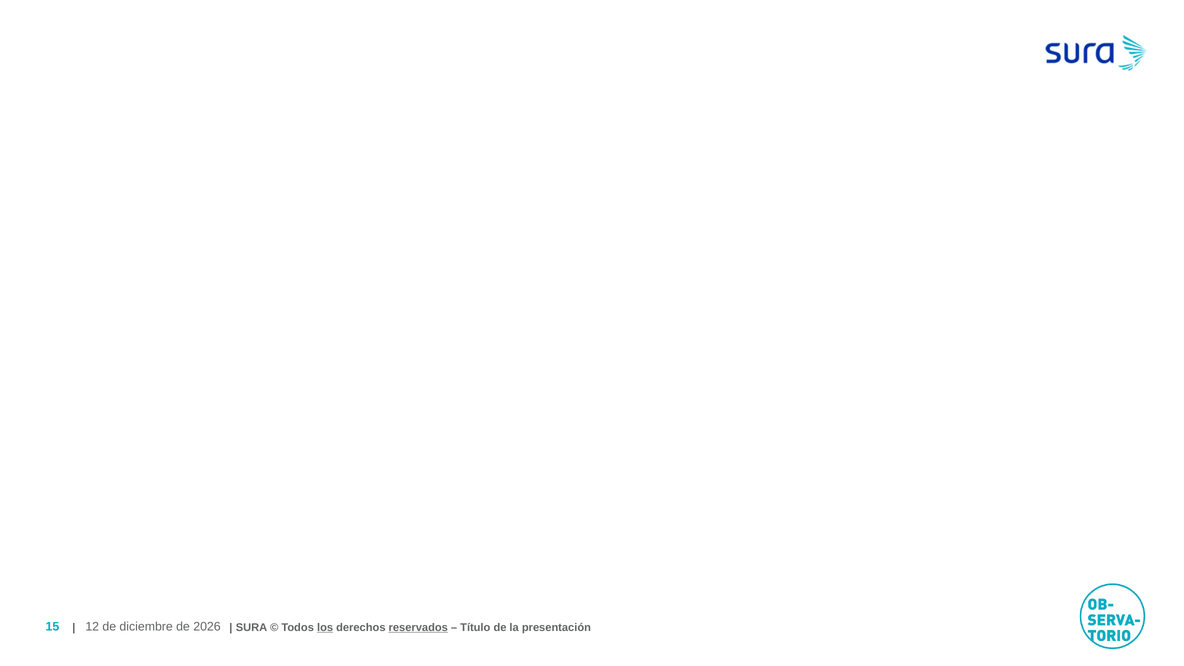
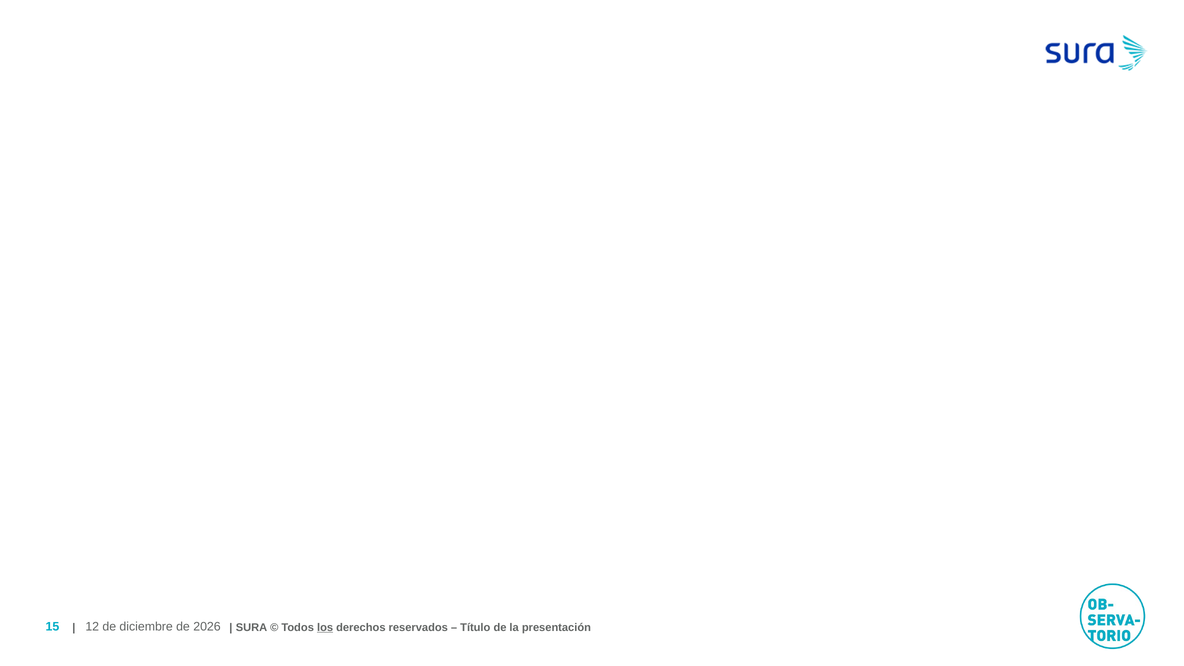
reservados underline: present -> none (418, 628)
